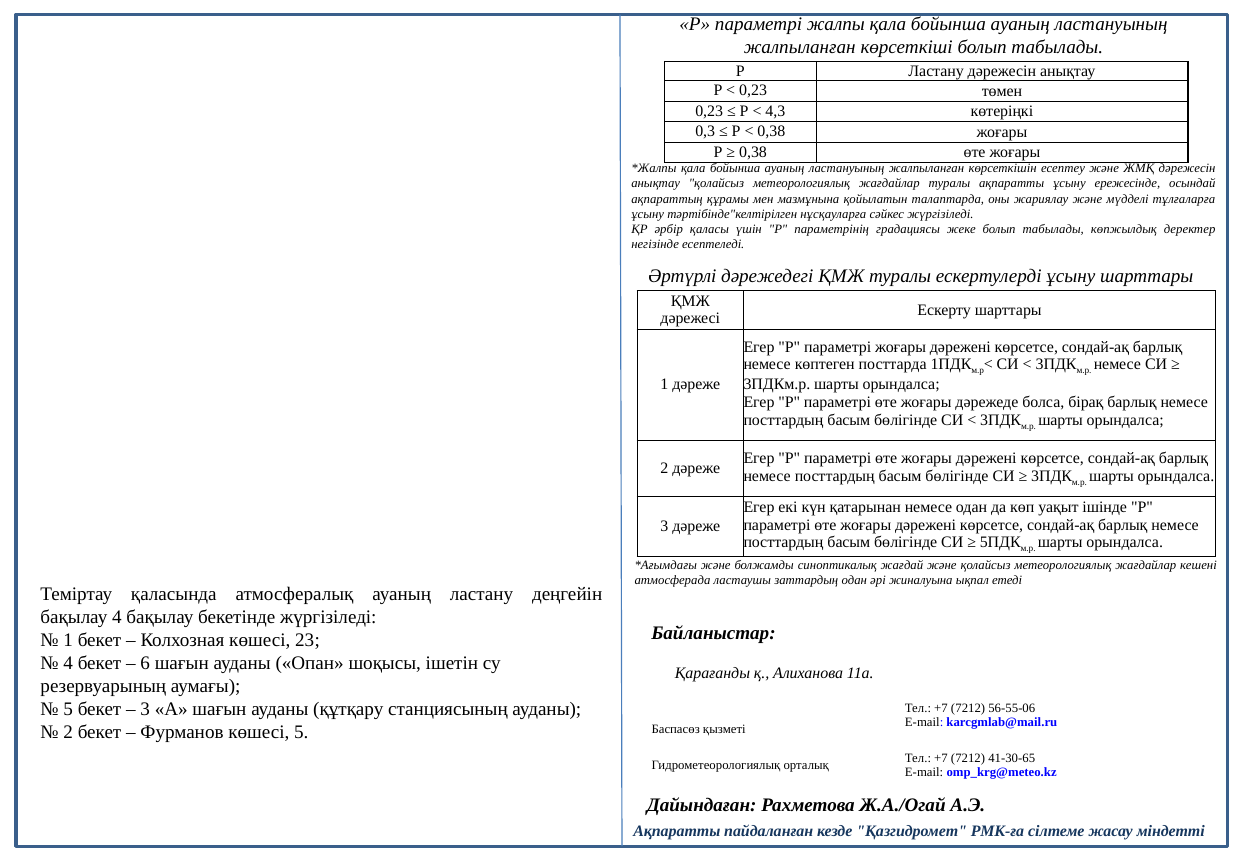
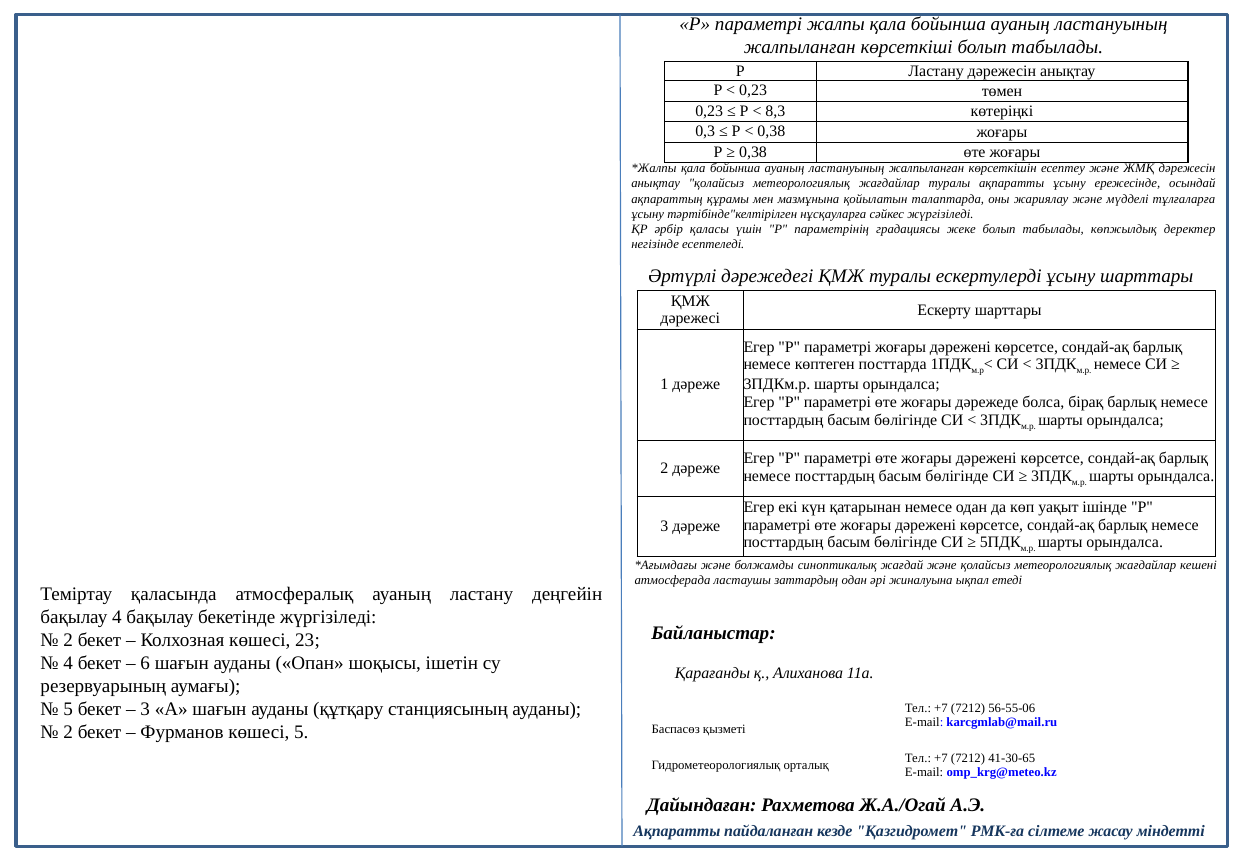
4,3: 4,3 -> 8,3 (775, 111)
1: 1 -> 2 (68, 640)
